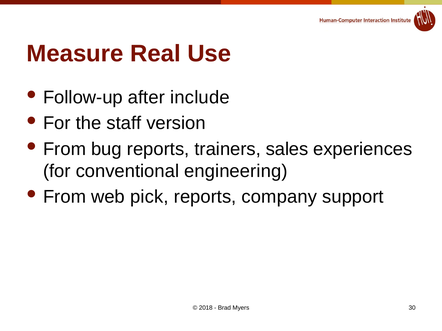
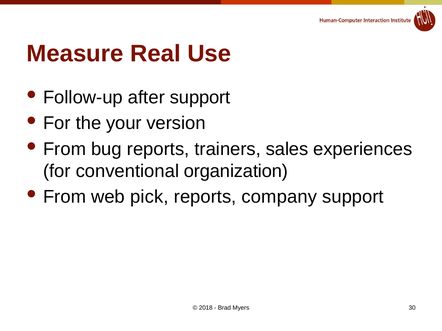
after include: include -> support (200, 98)
staff: staff -> your (124, 123)
engineering: engineering -> organization (236, 171)
